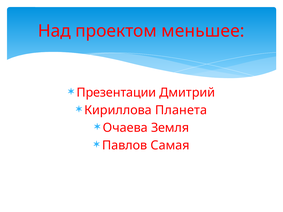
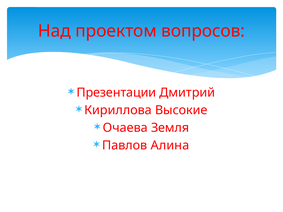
меньшее: меньшее -> вопросов (203, 31)
Планета: Планета -> Высокие (181, 110)
Самая: Самая -> Алина (170, 146)
